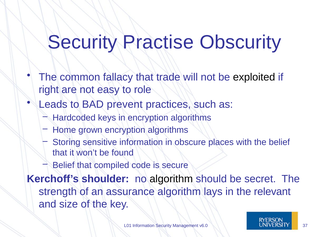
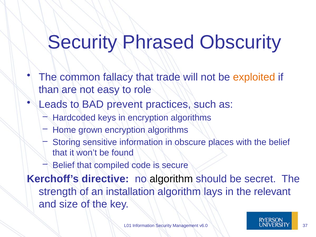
Practise: Practise -> Phrased (158, 42)
exploited colour: black -> orange (254, 77)
right: right -> than (49, 90)
shoulder: shoulder -> directive (105, 179)
assurance: assurance -> installation (130, 192)
